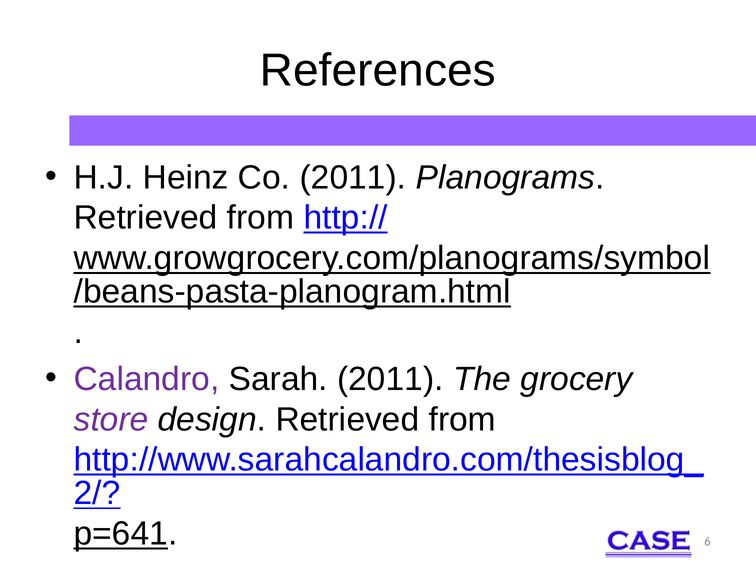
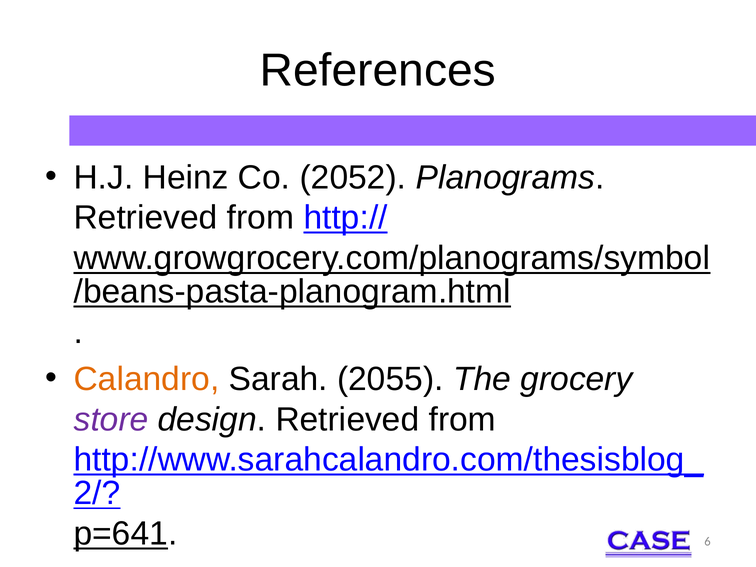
Co 2011: 2011 -> 2052 (353, 177)
Calandro colour: purple -> orange (147, 379)
Sarah 2011: 2011 -> 2055 (390, 379)
